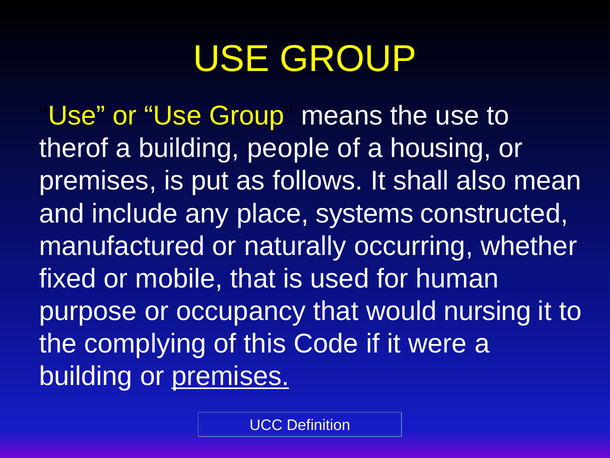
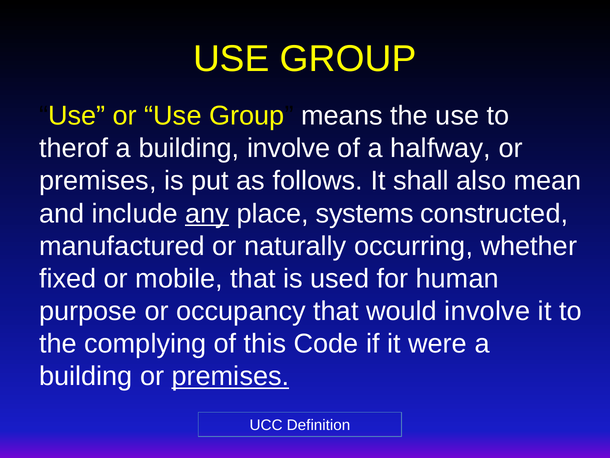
building people: people -> involve (289, 148)
housing: housing -> halfway (441, 148)
any underline: none -> present (207, 213)
would nursing: nursing -> involve (487, 311)
